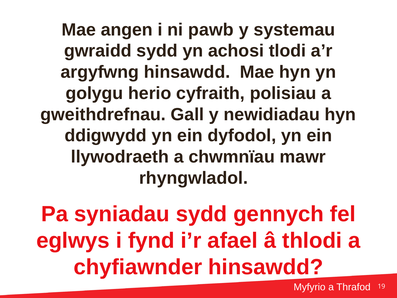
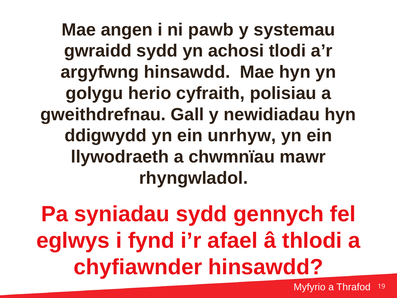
dyfodol: dyfodol -> unrhyw (242, 136)
